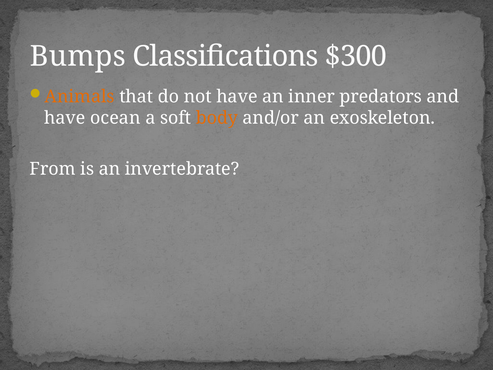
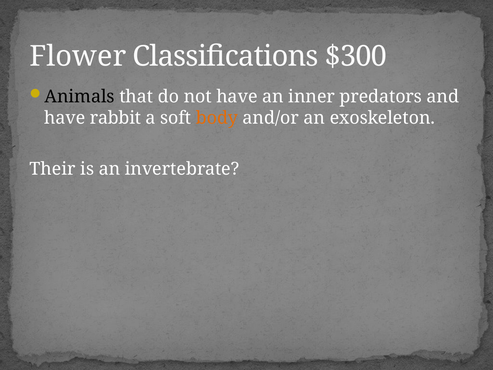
Bumps: Bumps -> Flower (78, 56)
Animals colour: orange -> black (80, 97)
ocean: ocean -> rabbit (115, 118)
From: From -> Their (53, 169)
